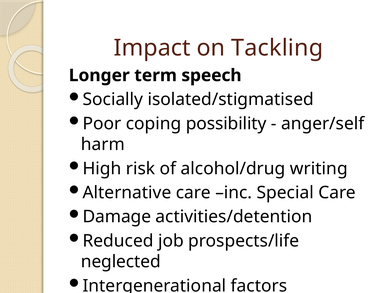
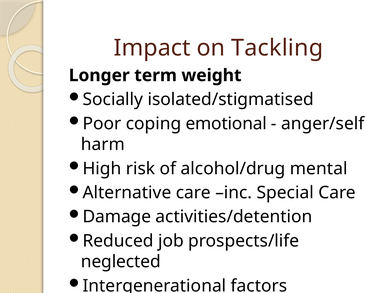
speech: speech -> weight (211, 75)
possibility: possibility -> emotional (226, 124)
writing: writing -> mental (319, 169)
